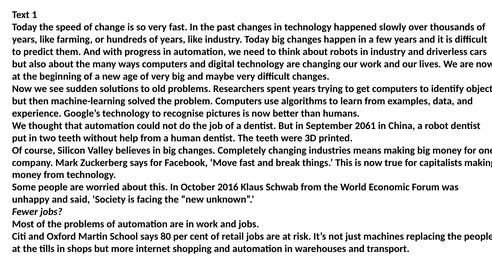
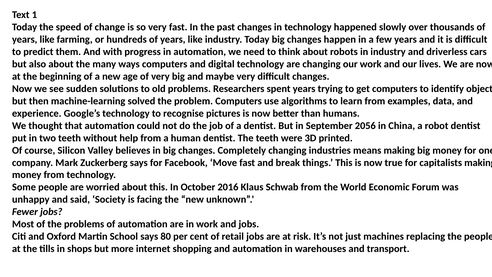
2061: 2061 -> 2056 (365, 126)
